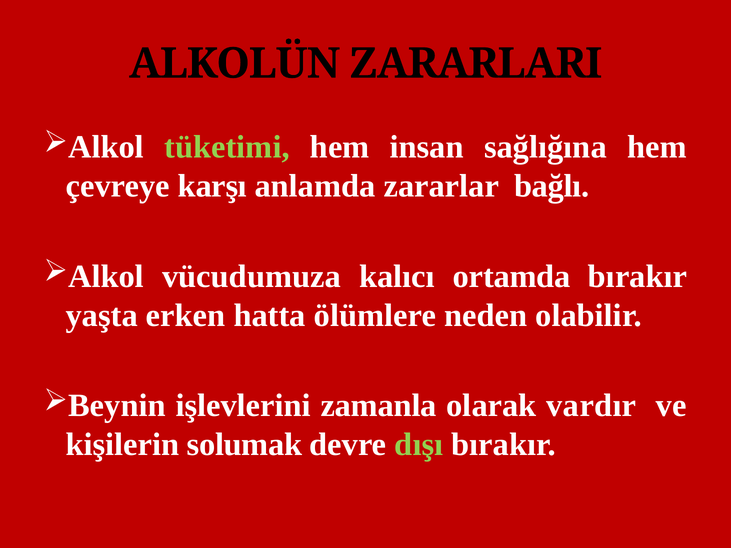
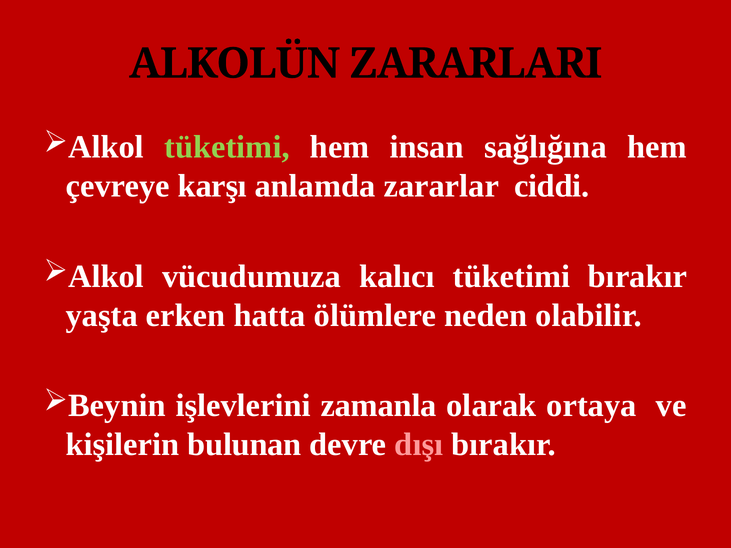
bağlı: bağlı -> ciddi (552, 186)
kalıcı ortamda: ortamda -> tüketimi (512, 276)
vardır: vardır -> ortaya (591, 406)
solumak: solumak -> bulunan (244, 445)
dışı colour: light green -> pink (419, 445)
